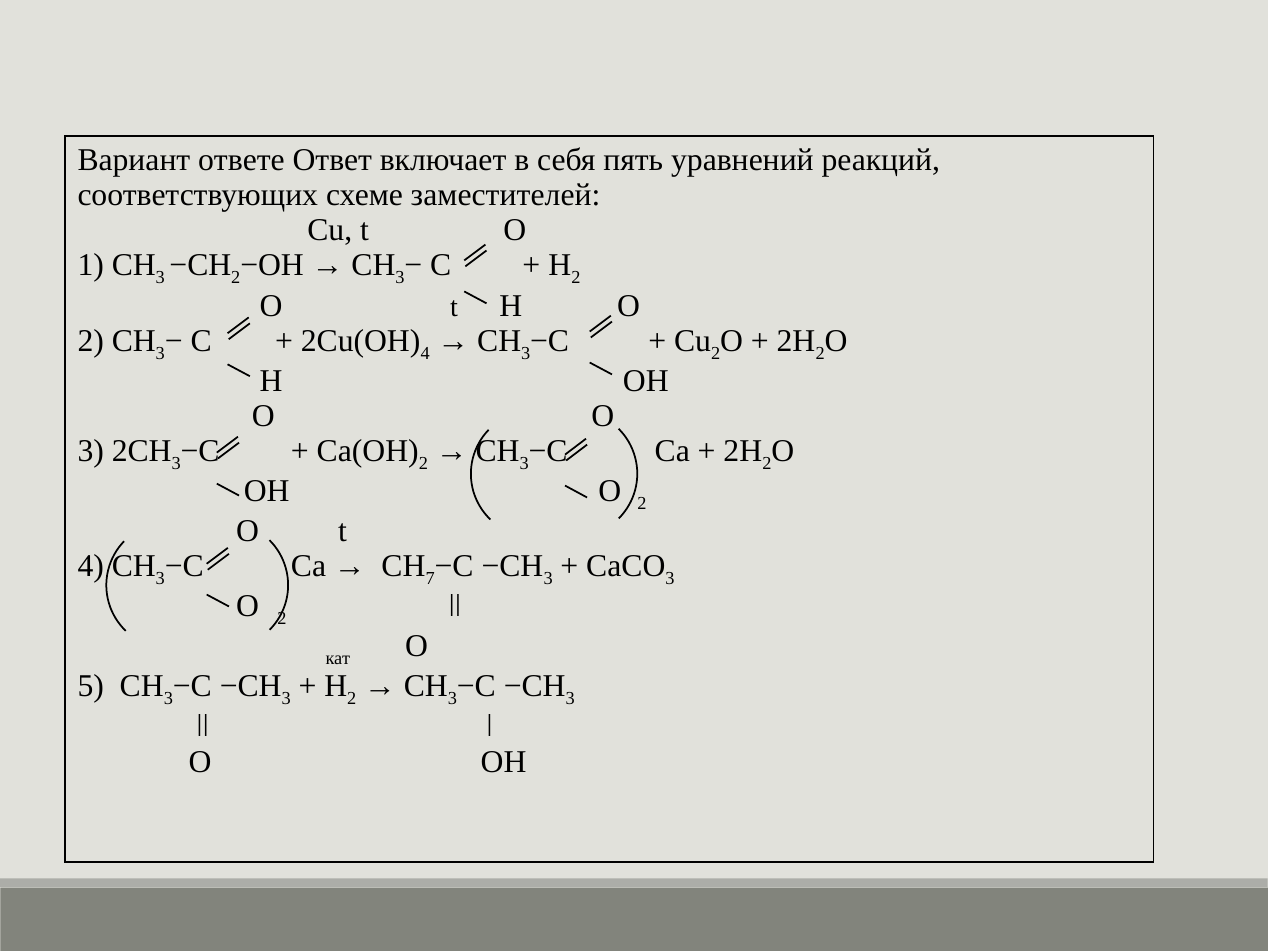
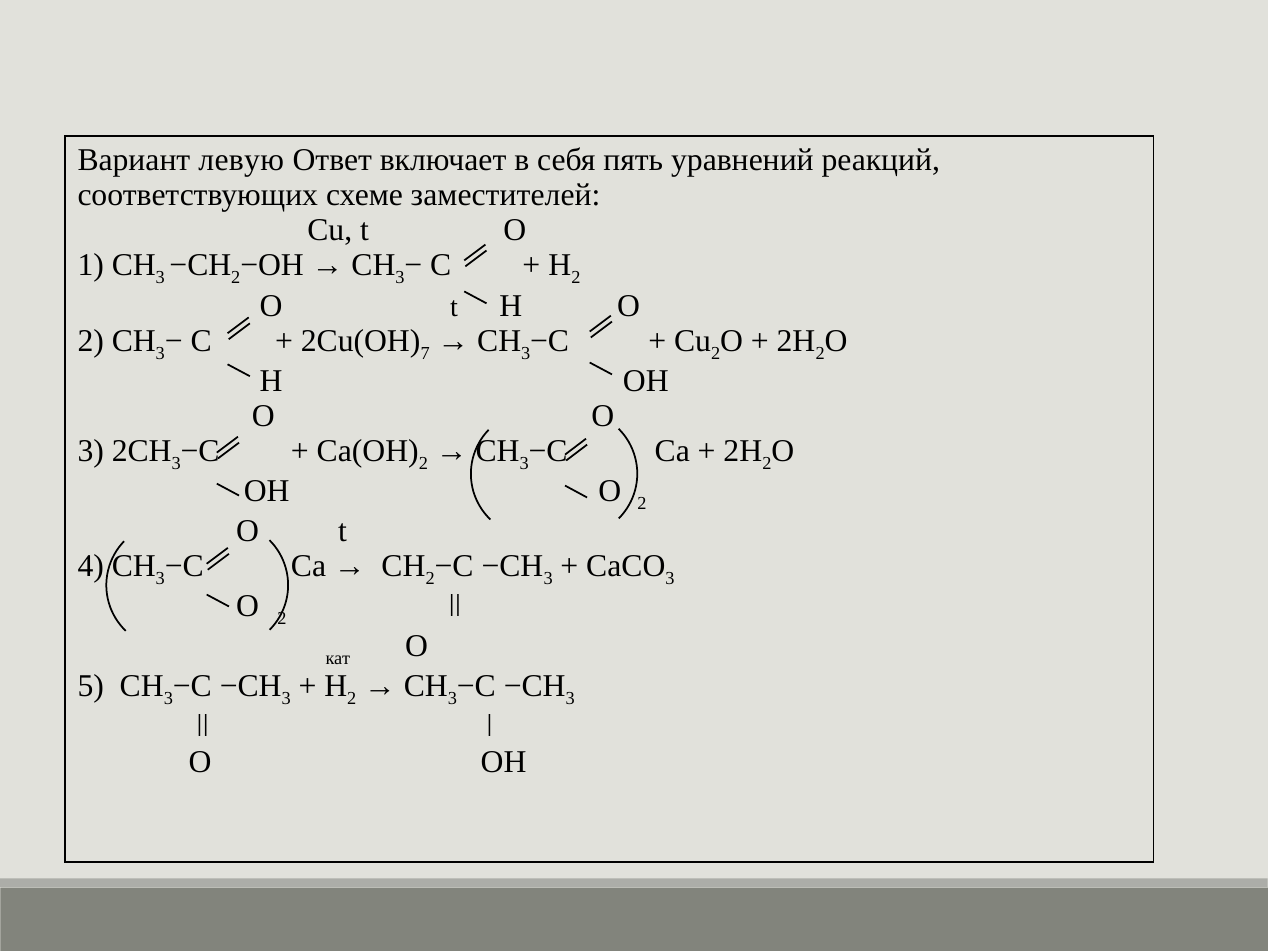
ответе: ответе -> левую (241, 160)
4: 4 -> 7 (425, 353)
7: 7 -> 2 (430, 579)
